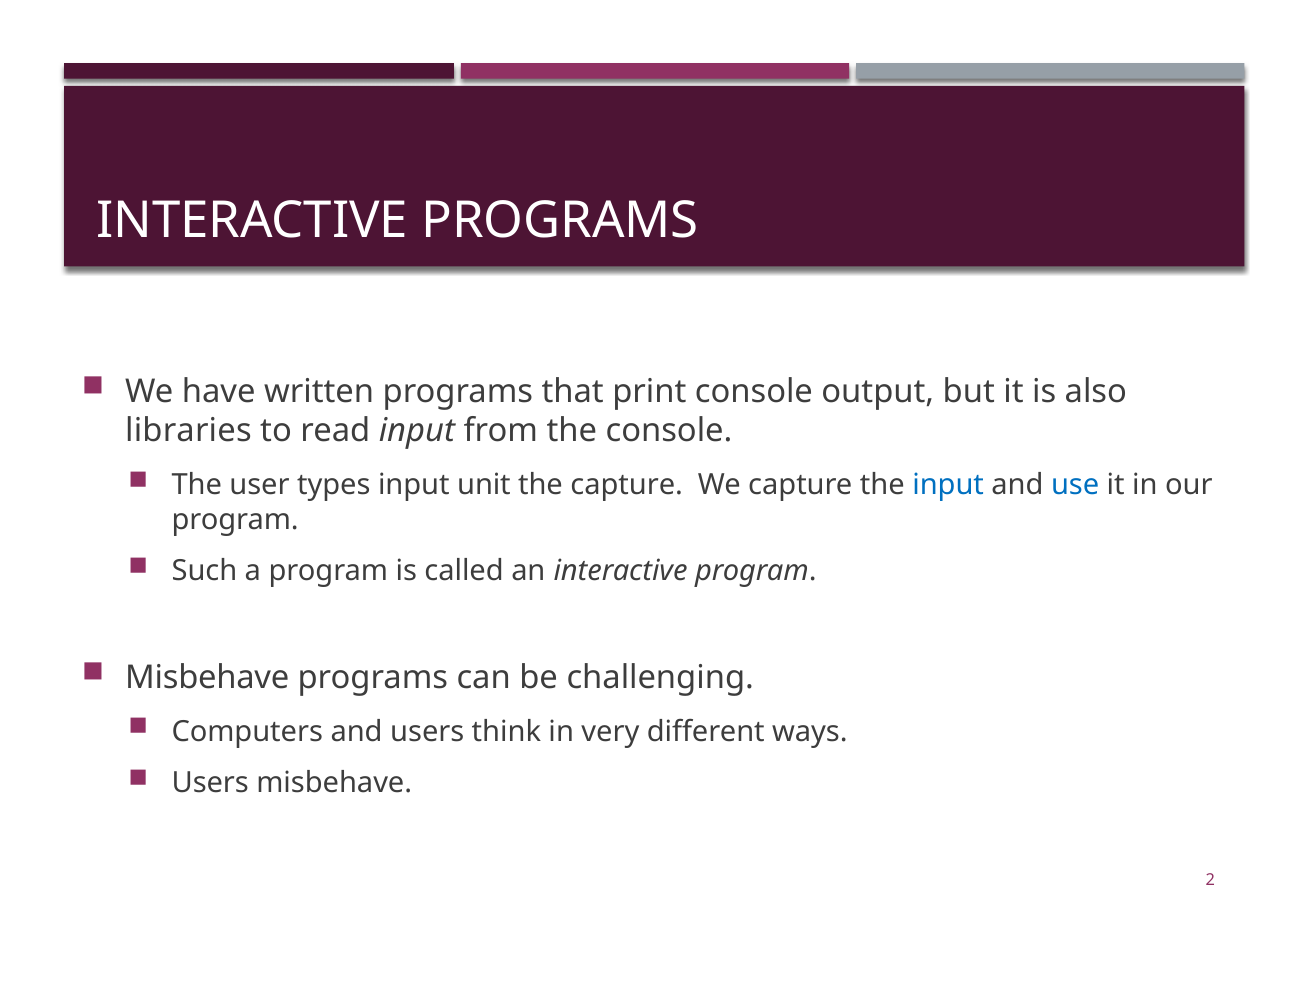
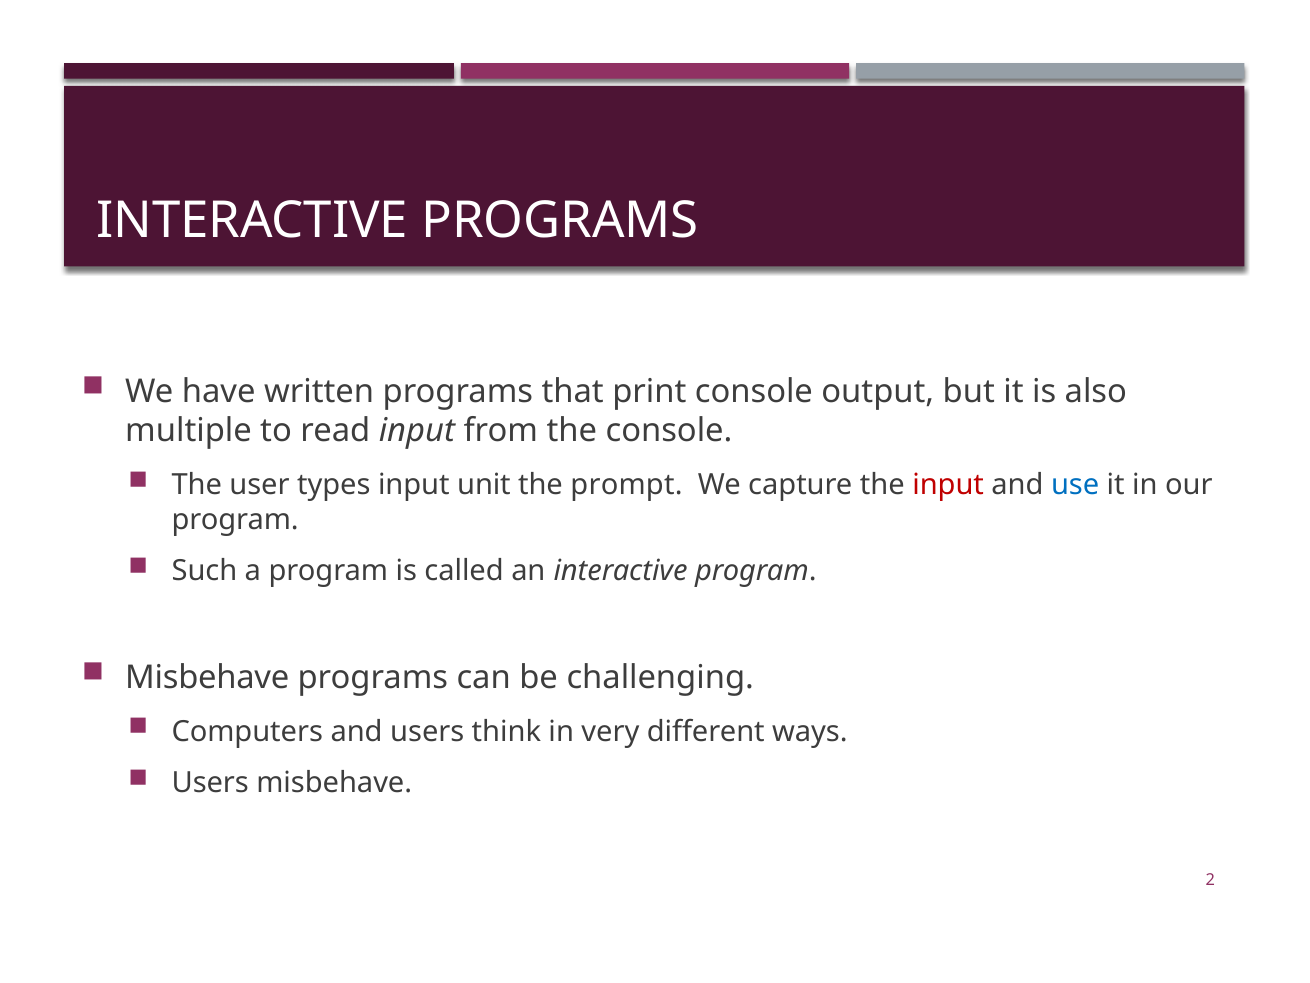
libraries: libraries -> multiple (189, 431)
the capture: capture -> prompt (627, 484)
input colour: blue -> red (948, 484)
